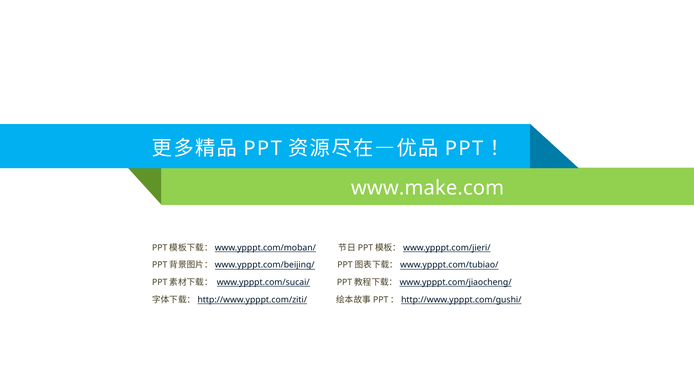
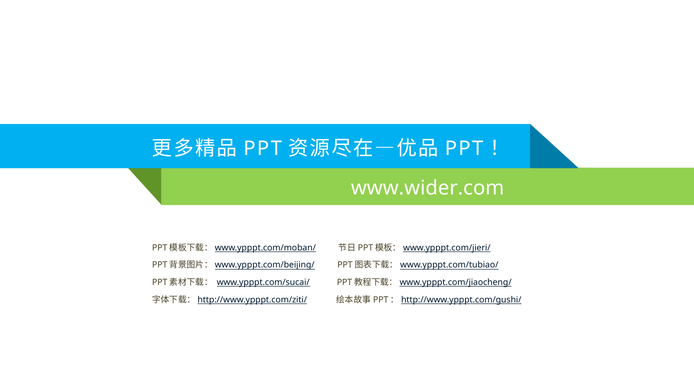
www.make.com: www.make.com -> www.wider.com (428, 188)
